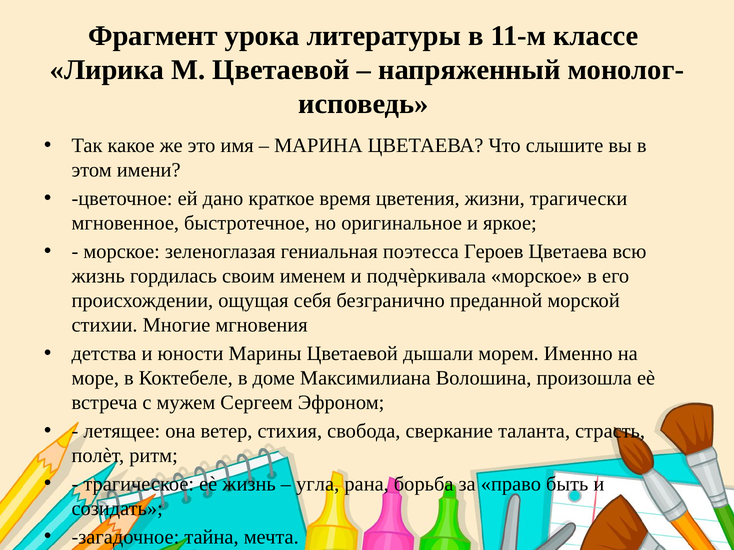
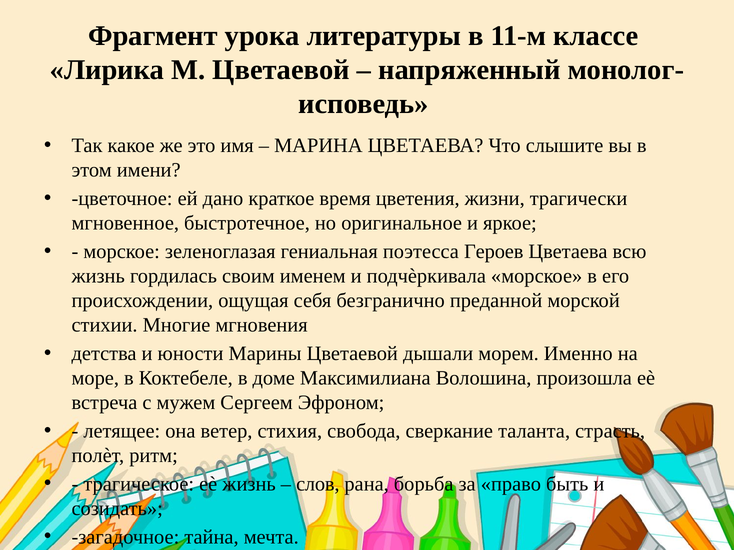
угла: угла -> слов (318, 484)
